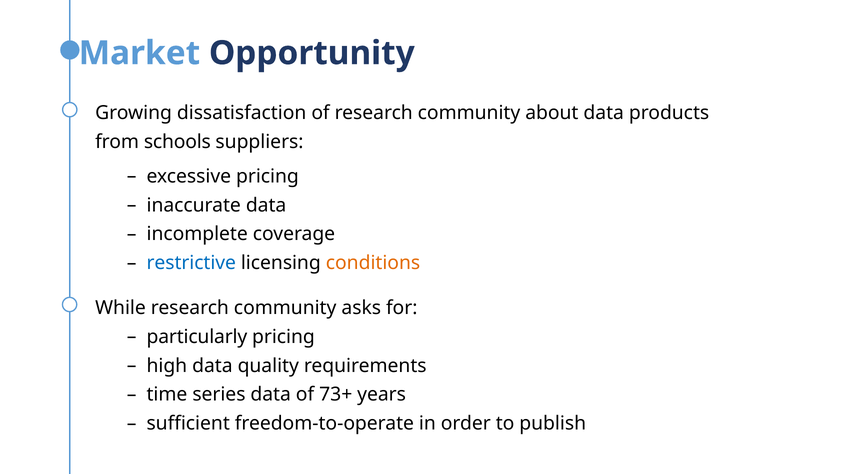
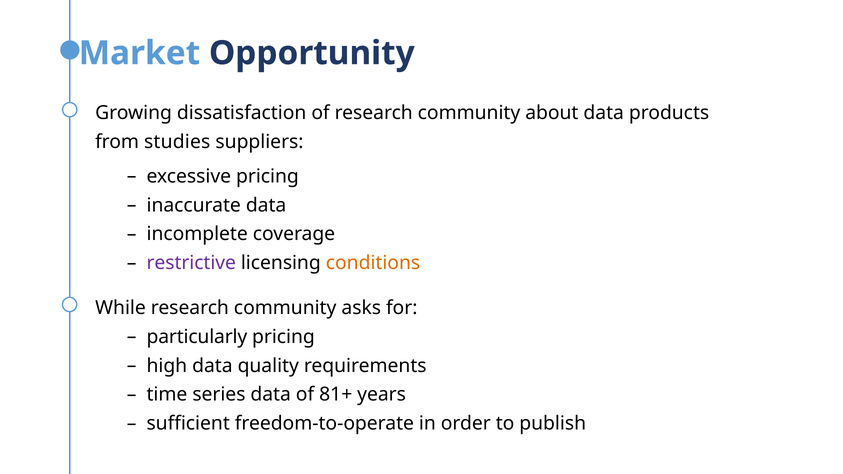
schools: schools -> studies (177, 142)
restrictive colour: blue -> purple (191, 263)
73+: 73+ -> 81+ (336, 395)
